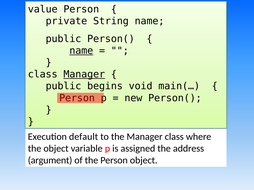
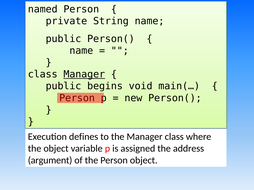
value: value -> named (43, 9)
name underline: present -> none (81, 51)
default: default -> defines (84, 137)
